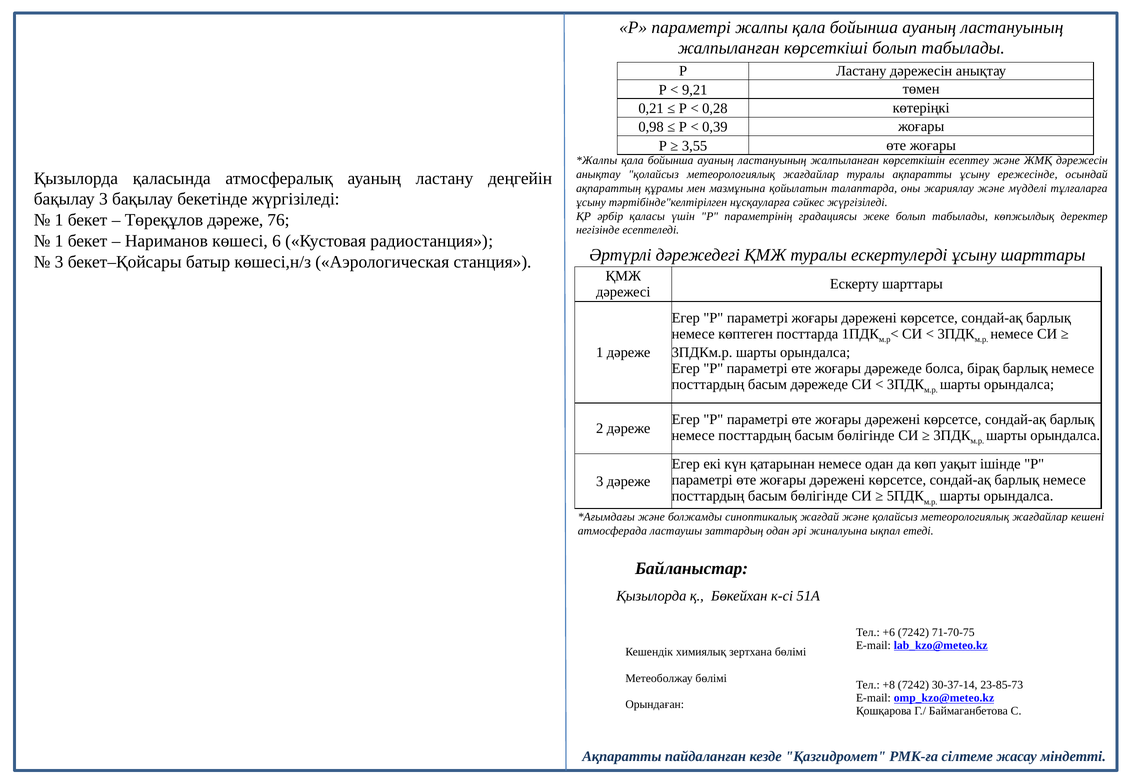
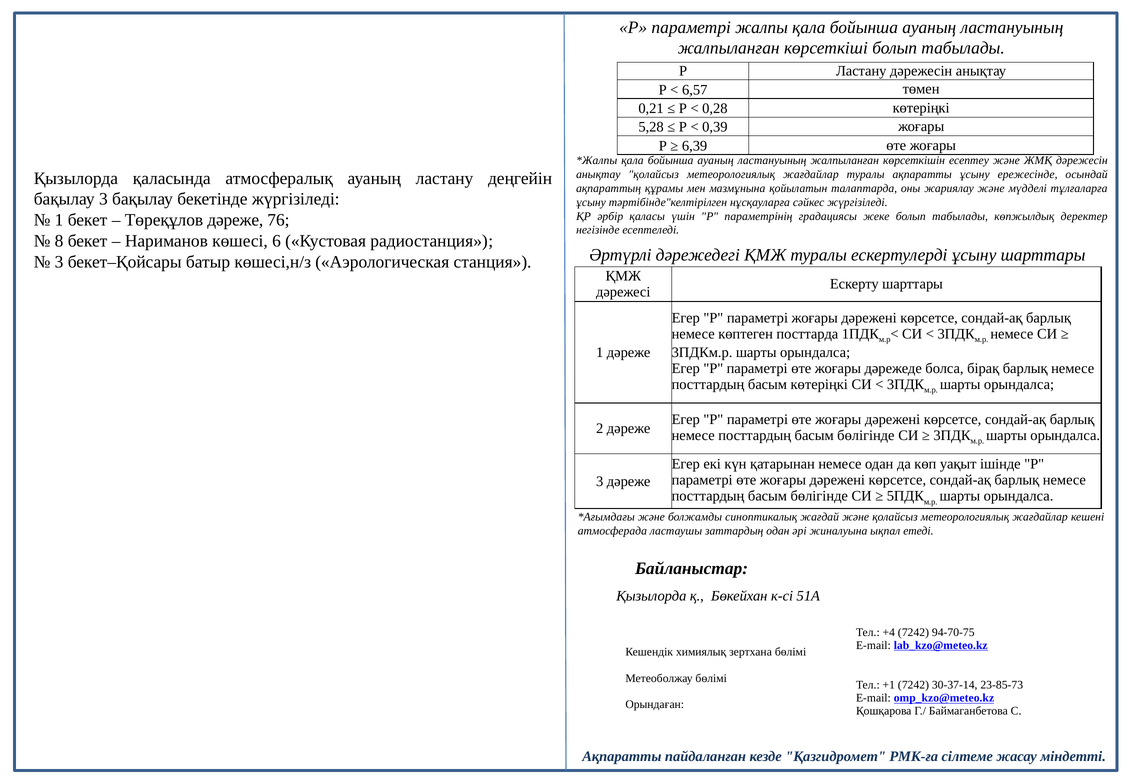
9,21: 9,21 -> 6,57 (695, 90)
0,98: 0,98 -> 5,28 (651, 127)
3,55: 3,55 -> 6,39 (695, 146)
1: 1 -> 8 (59, 241)
басым дәрежеде: дәрежеде -> көтеріңкі (819, 384)
+6: +6 -> +4 (889, 632)
71-70-75: 71-70-75 -> 94-70-75 (953, 632)
+8: +8 -> +1 (889, 685)
